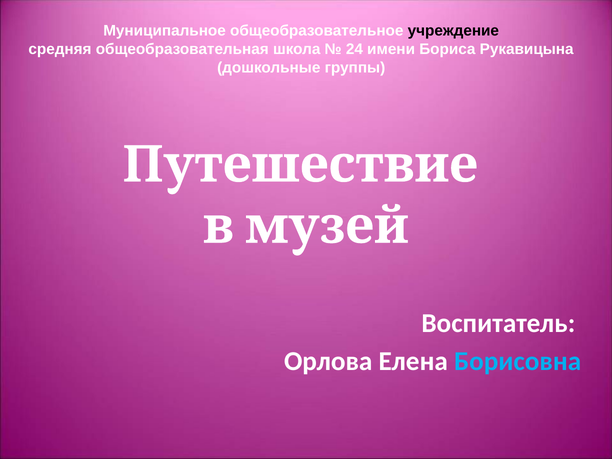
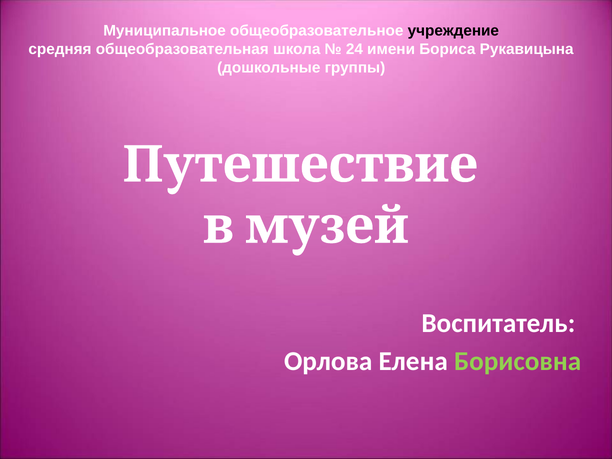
Борисовна colour: light blue -> light green (518, 361)
